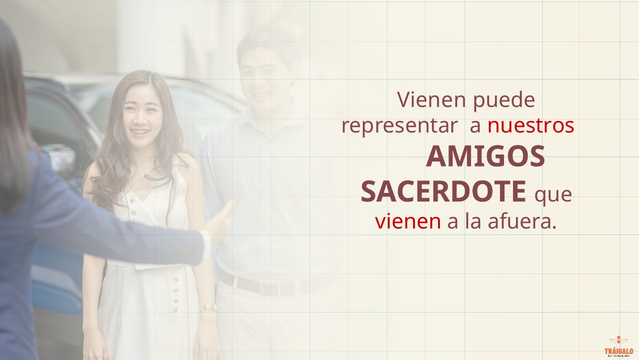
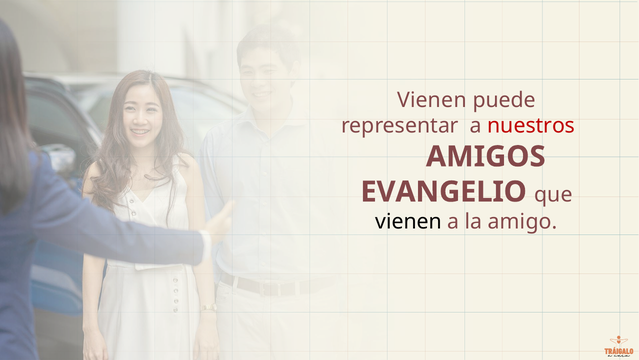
SACERDOTE: SACERDOTE -> EVANGELIO (444, 192)
vienen colour: red -> black (409, 221)
afuera: afuera -> amigo (523, 221)
